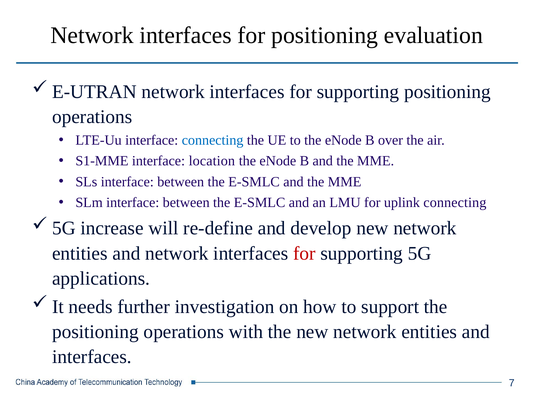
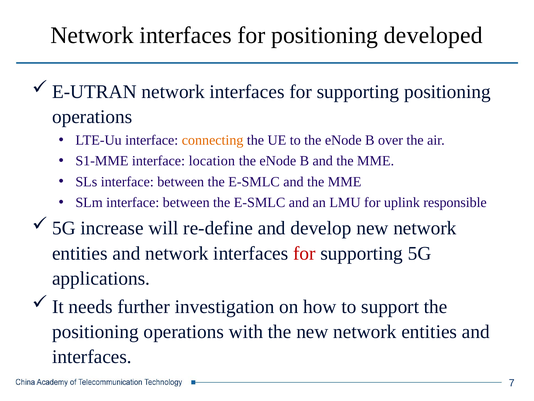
evaluation: evaluation -> developed (433, 35)
connecting colour: blue -> orange (213, 140)
uplink connecting: connecting -> responsible (455, 202)
